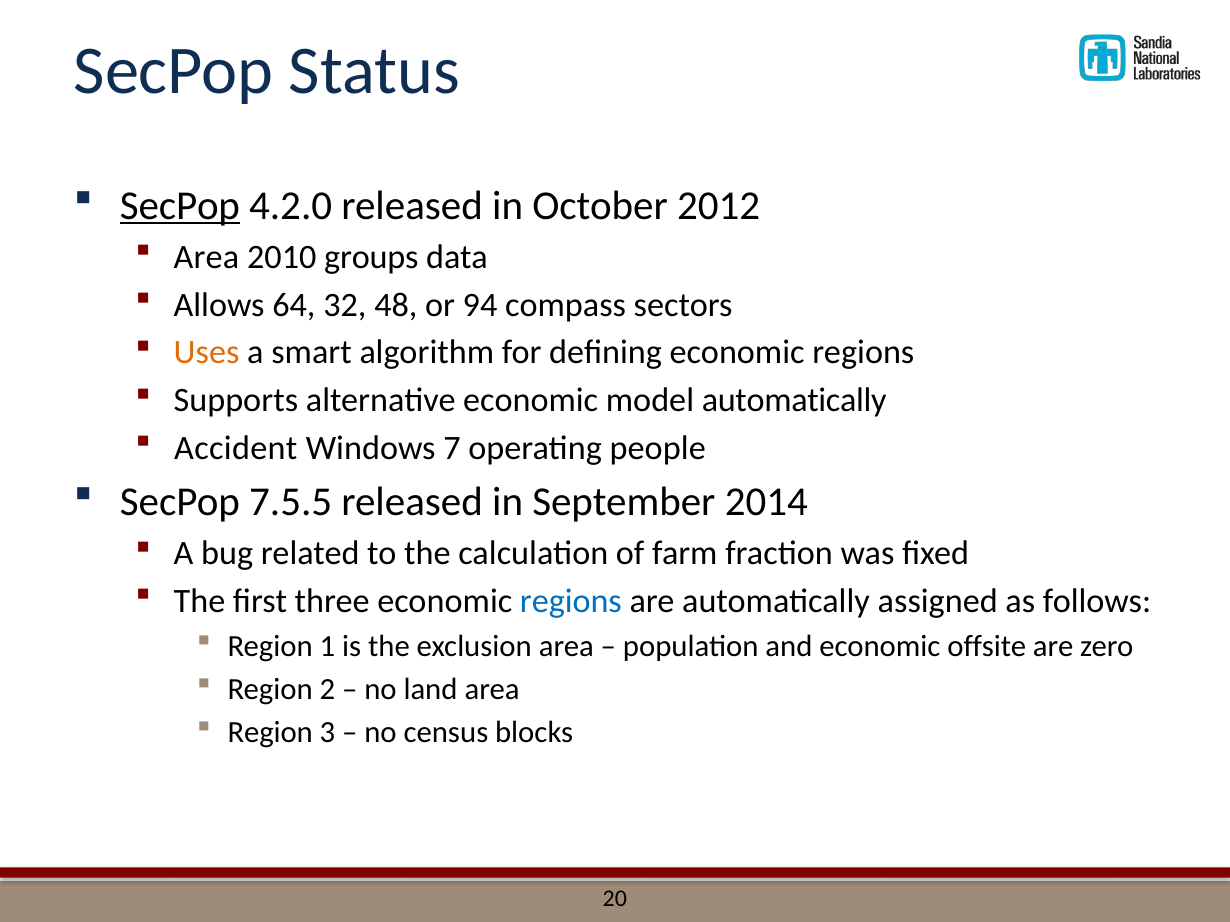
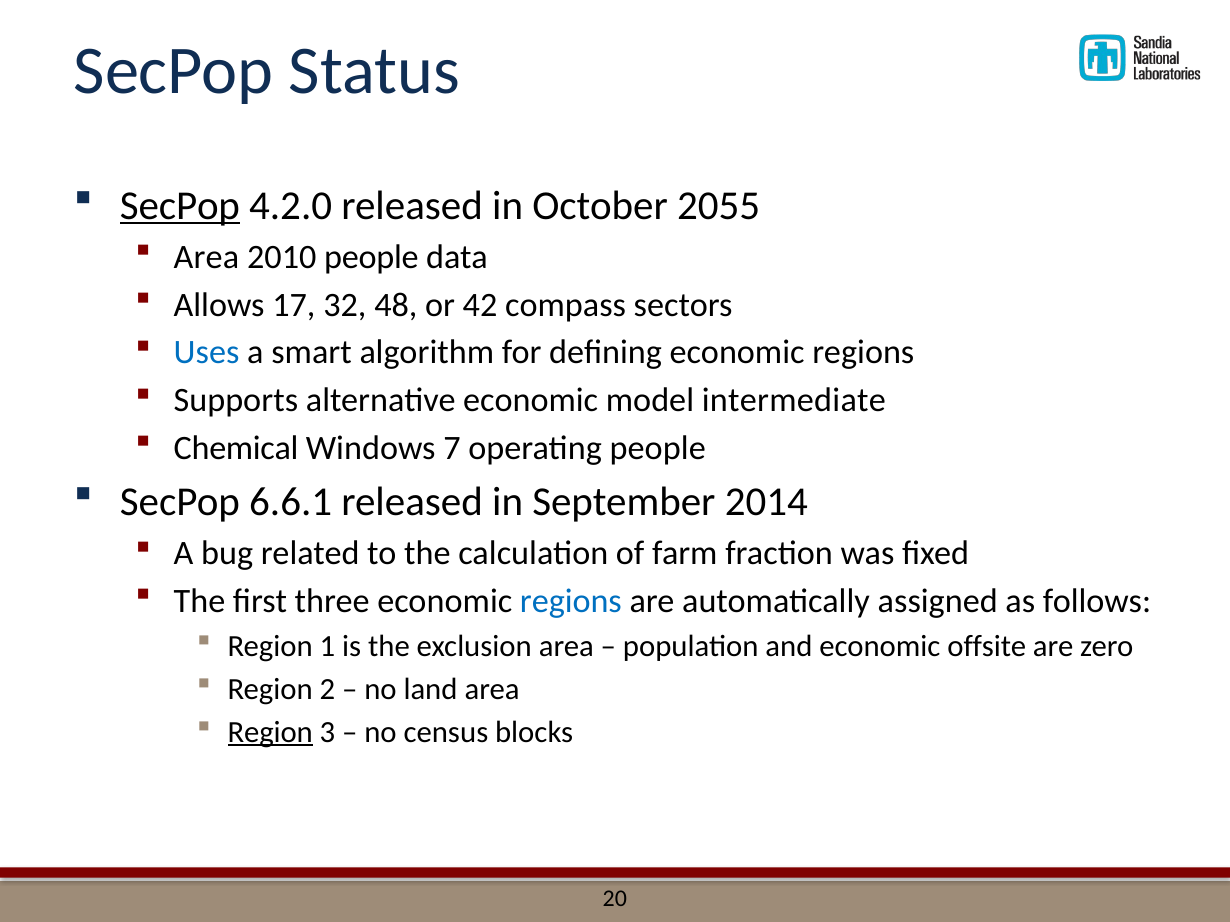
2012: 2012 -> 2055 (719, 206)
2010 groups: groups -> people (371, 257)
64: 64 -> 17 (294, 305)
94: 94 -> 42 (480, 305)
Uses colour: orange -> blue (207, 353)
model automatically: automatically -> intermediate (794, 401)
Accident: Accident -> Chemical (236, 448)
7.5.5: 7.5.5 -> 6.6.1 (291, 502)
Region underline: none -> present (270, 733)
